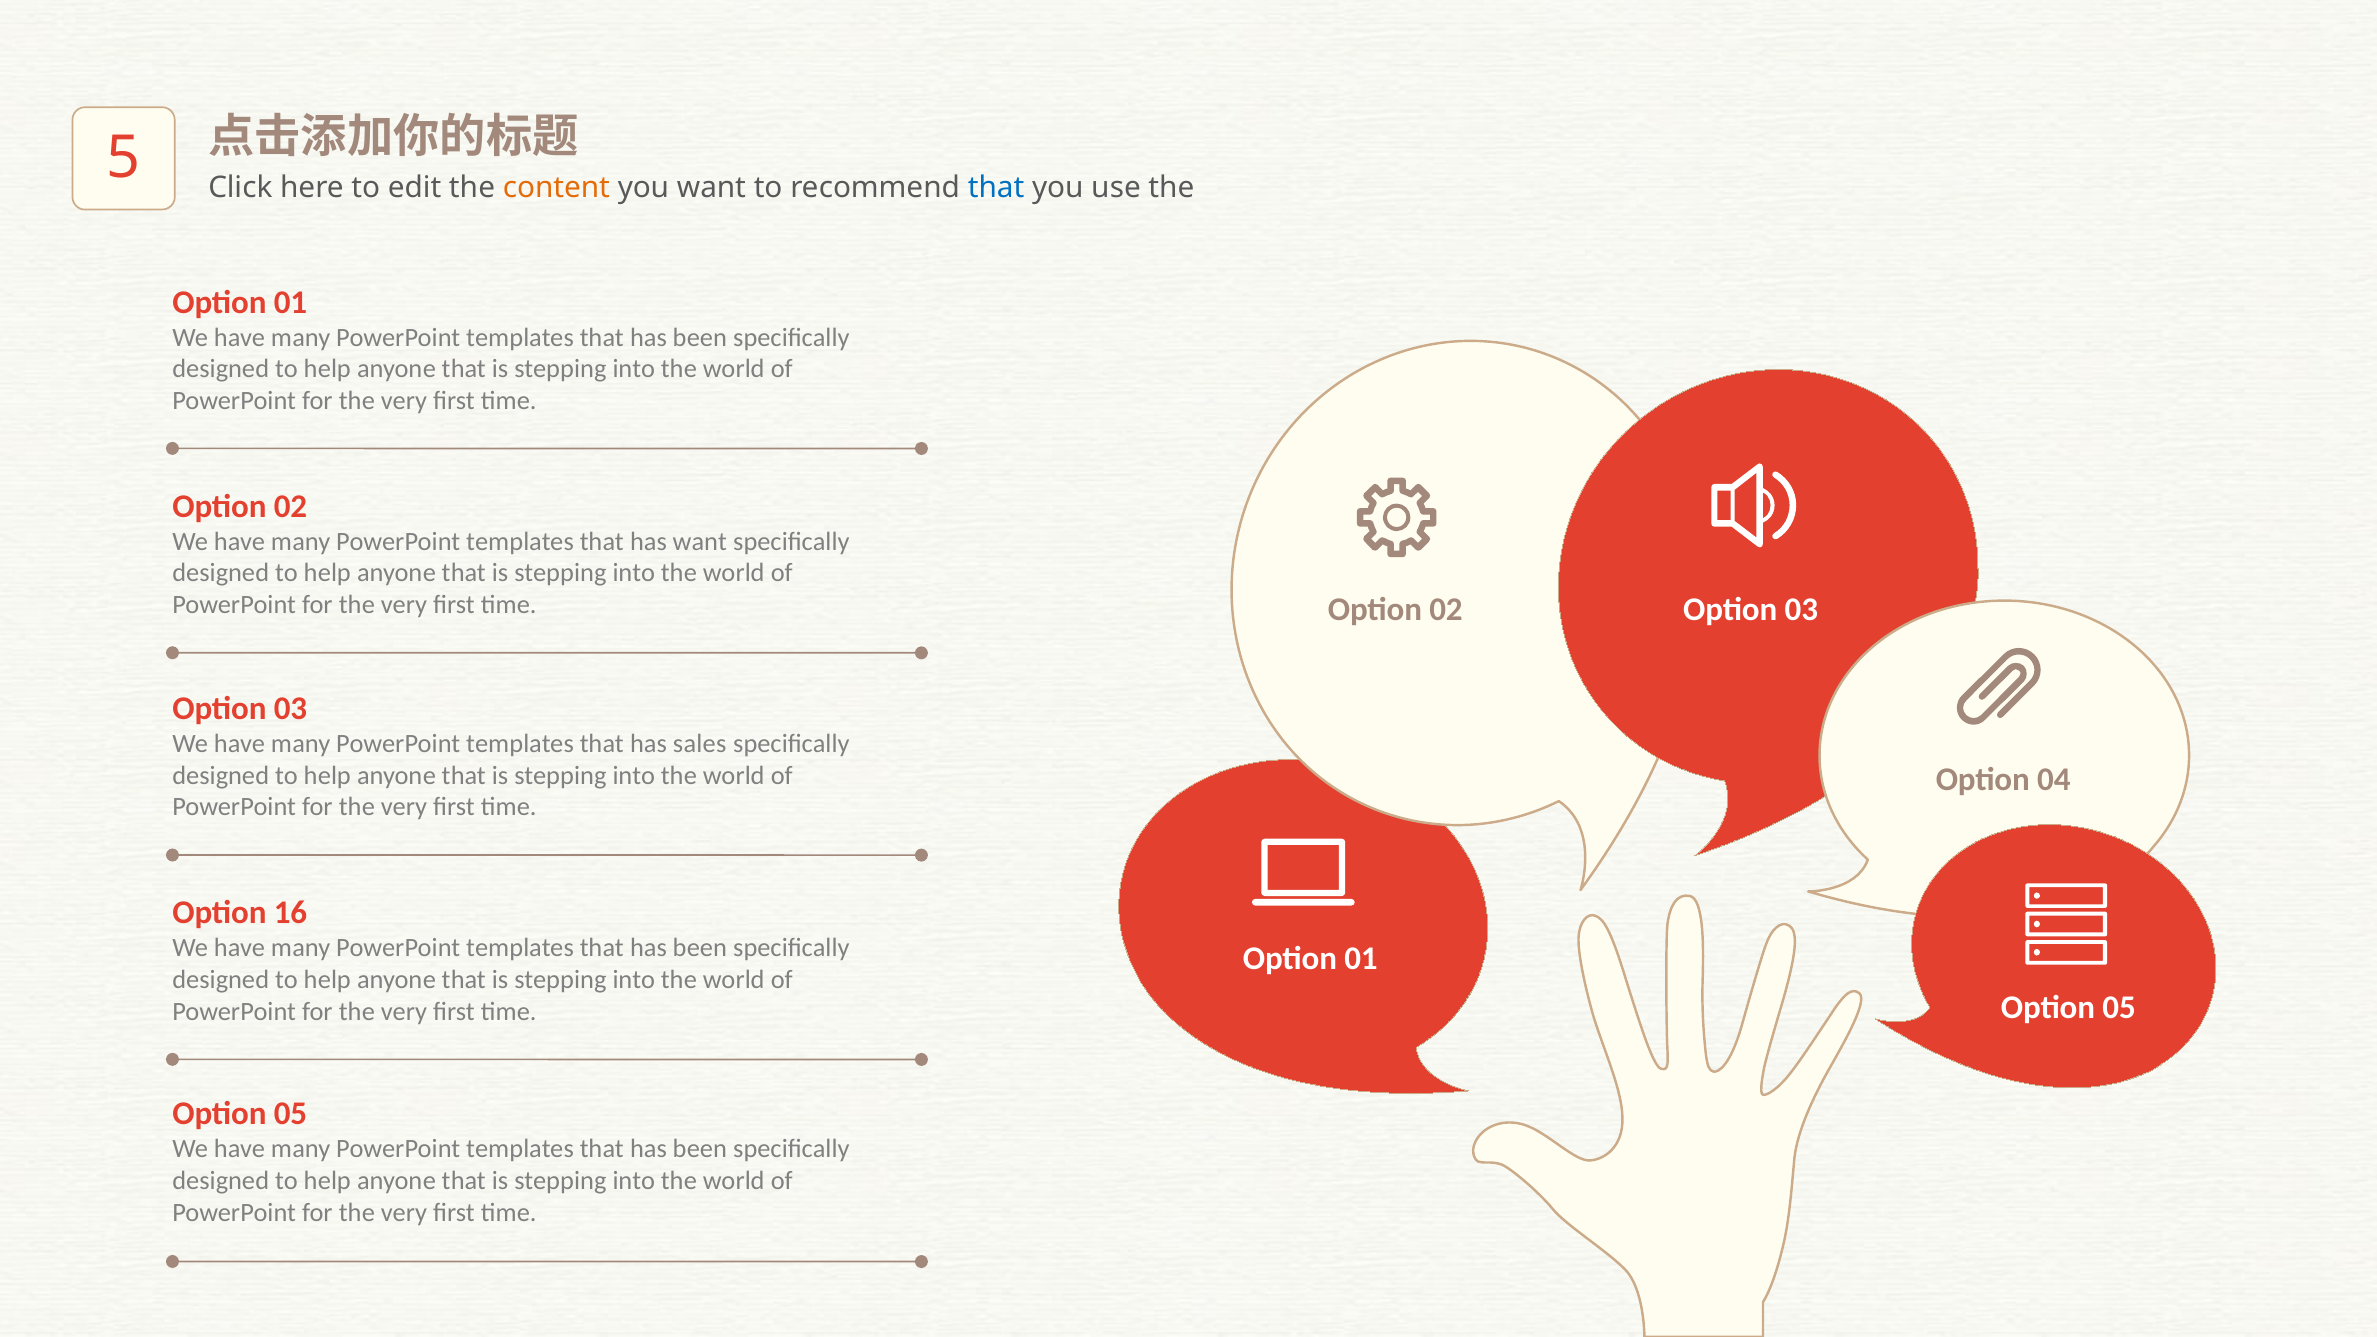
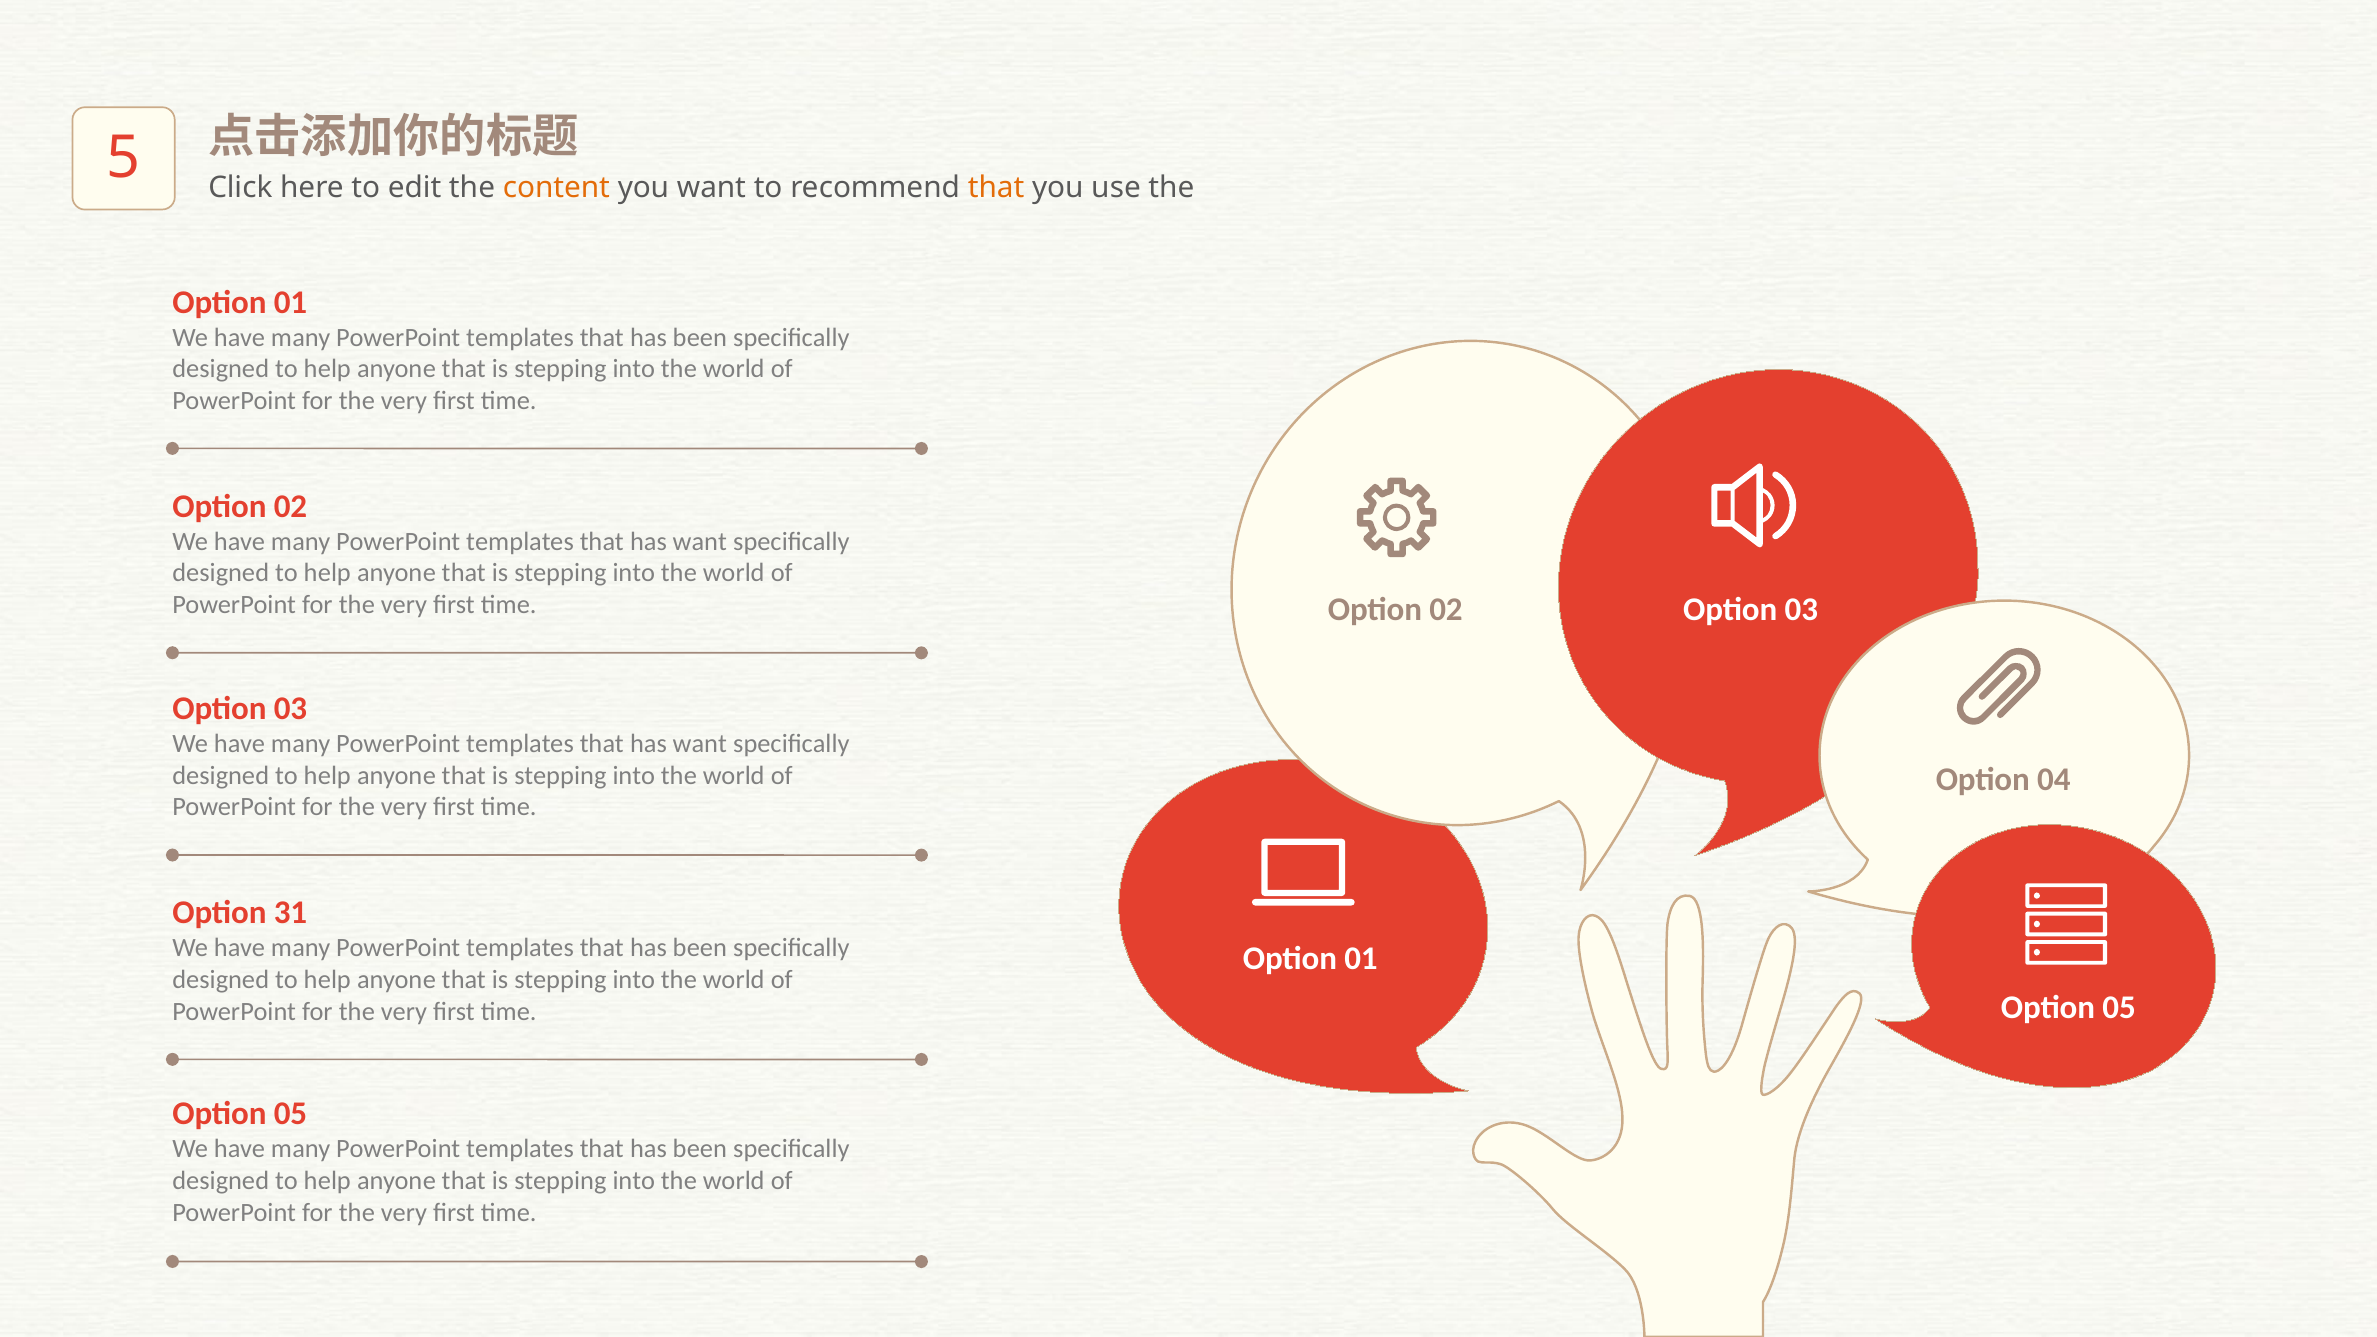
that colour: blue -> orange (996, 187)
sales: sales -> want (700, 744)
16: 16 -> 31 (290, 913)
